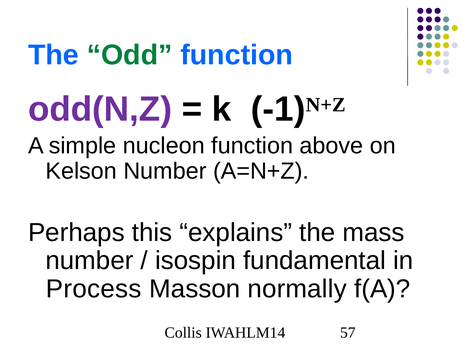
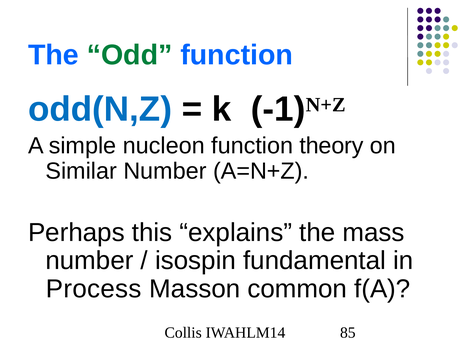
odd(N,Z colour: purple -> blue (100, 109)
above: above -> theory (332, 146)
Kelson: Kelson -> Similar (81, 171)
normally: normally -> common (297, 289)
57: 57 -> 85 (348, 333)
